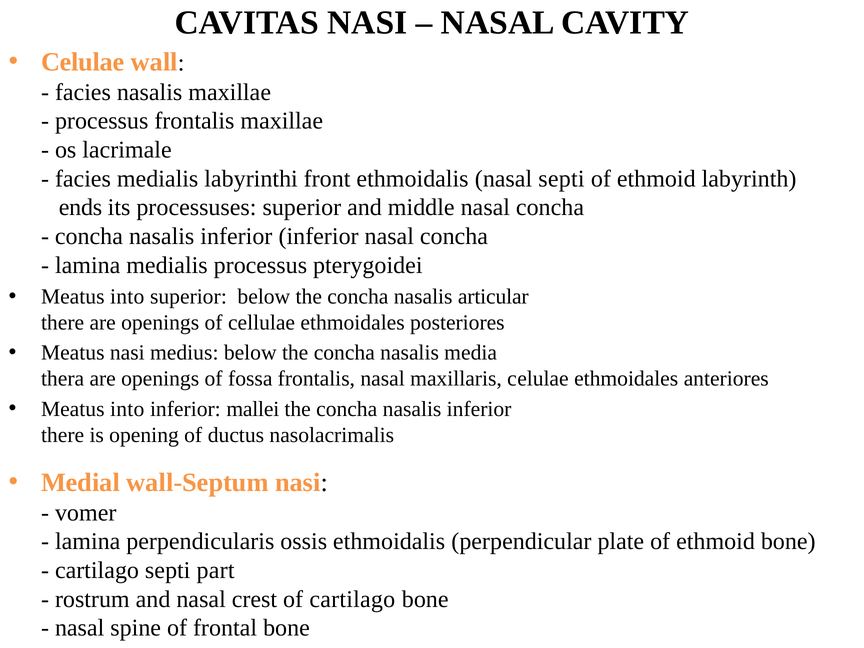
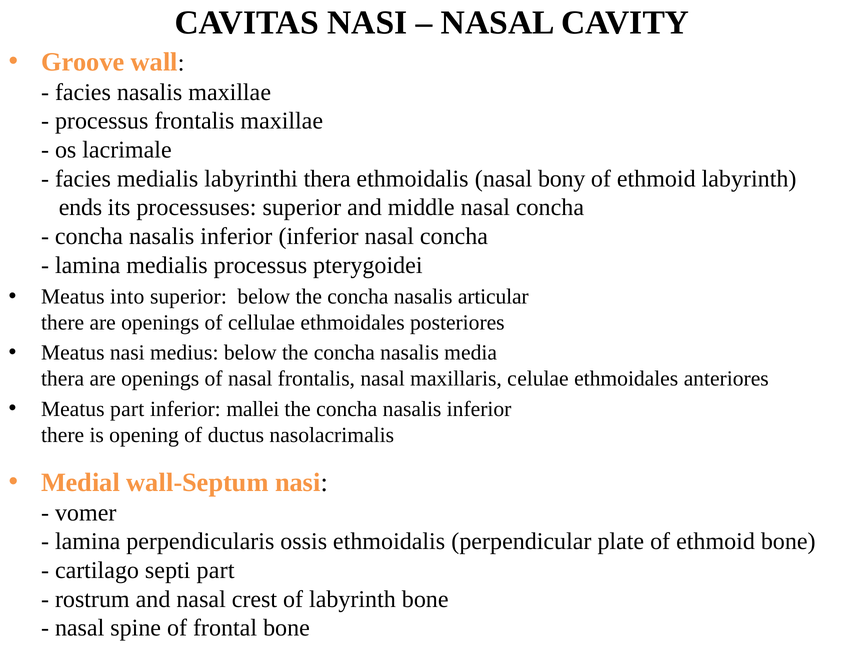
Celulae: Celulae -> Groove (83, 62)
labyrinthi front: front -> thera (327, 179)
nasal septi: septi -> bony (562, 179)
of fossa: fossa -> nasal (250, 379)
into: into -> part (127, 409)
of cartilago: cartilago -> labyrinth (352, 599)
